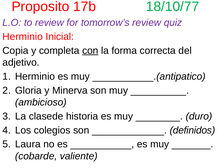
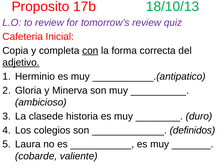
18/10/77: 18/10/77 -> 18/10/13 (173, 7)
Herminio: Herminio -> Cafeteria (23, 37)
adjetivo underline: none -> present (21, 63)
